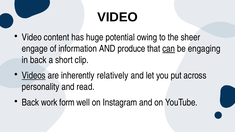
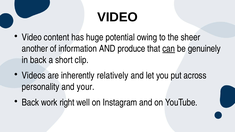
engage: engage -> another (35, 49)
engaging: engaging -> genuinely (204, 49)
Videos underline: present -> none (34, 76)
read: read -> your (86, 87)
form: form -> right (67, 103)
